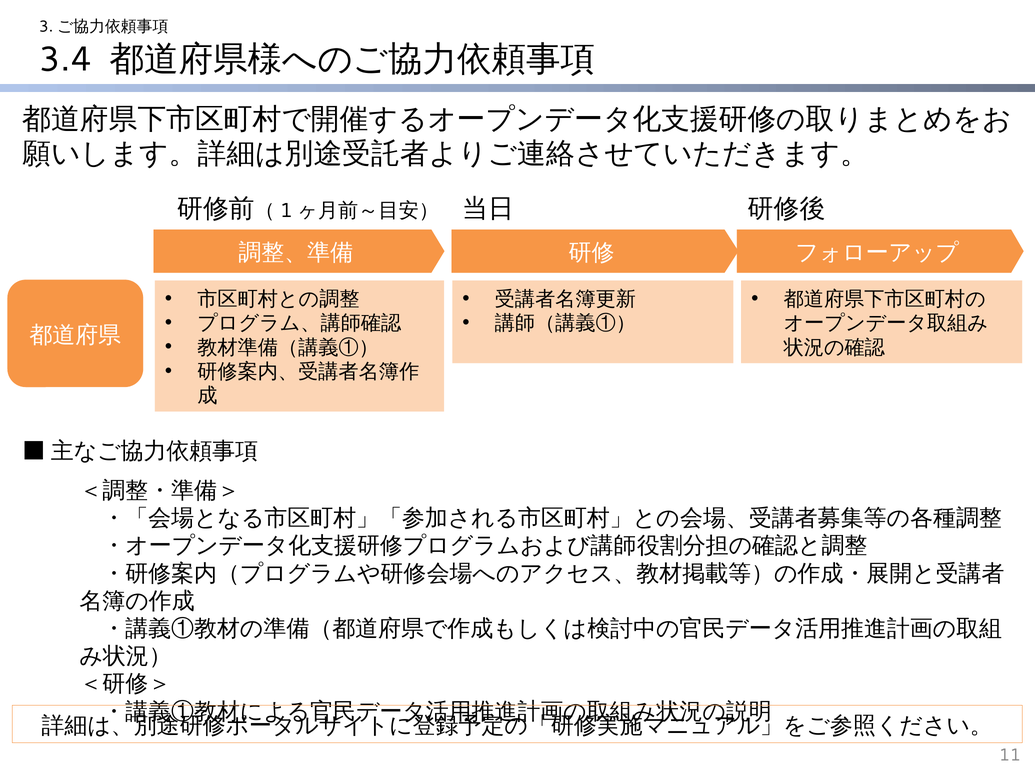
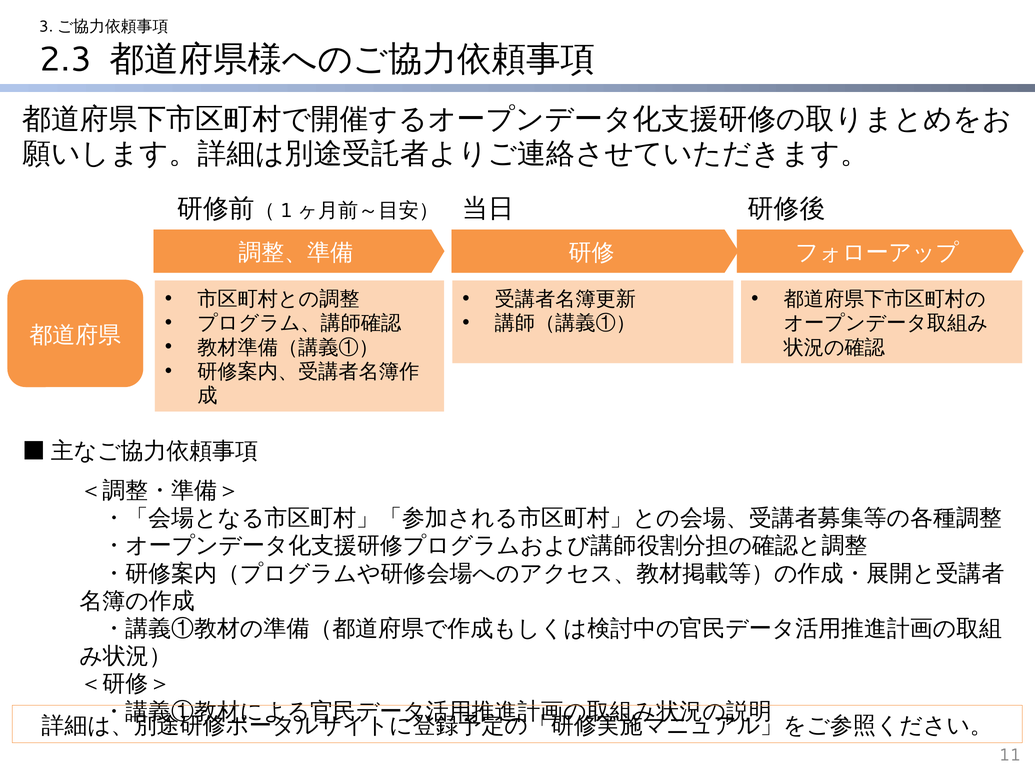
3.4: 3.4 -> 2.3 (65, 59)
